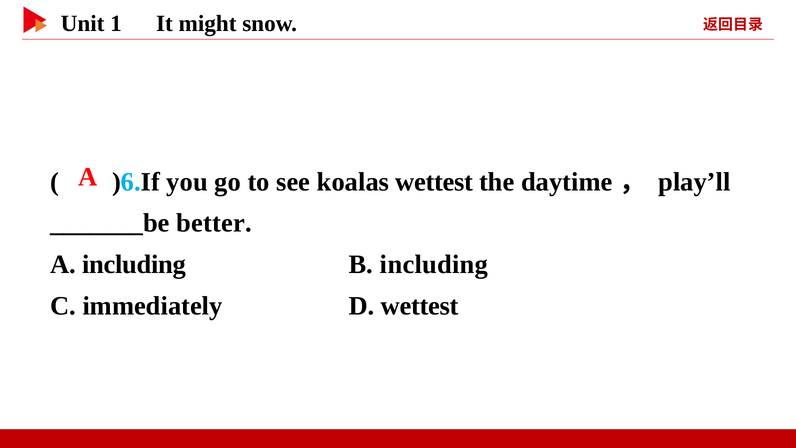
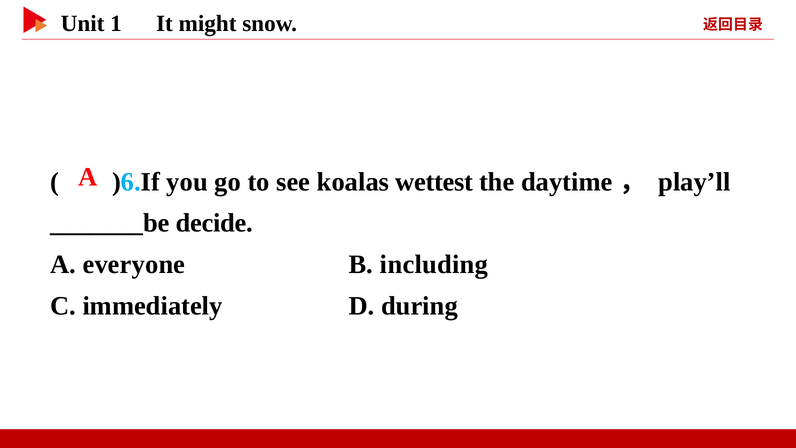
better: better -> decide (214, 223)
A including: including -> everyone (134, 264)
D wettest: wettest -> during (419, 306)
